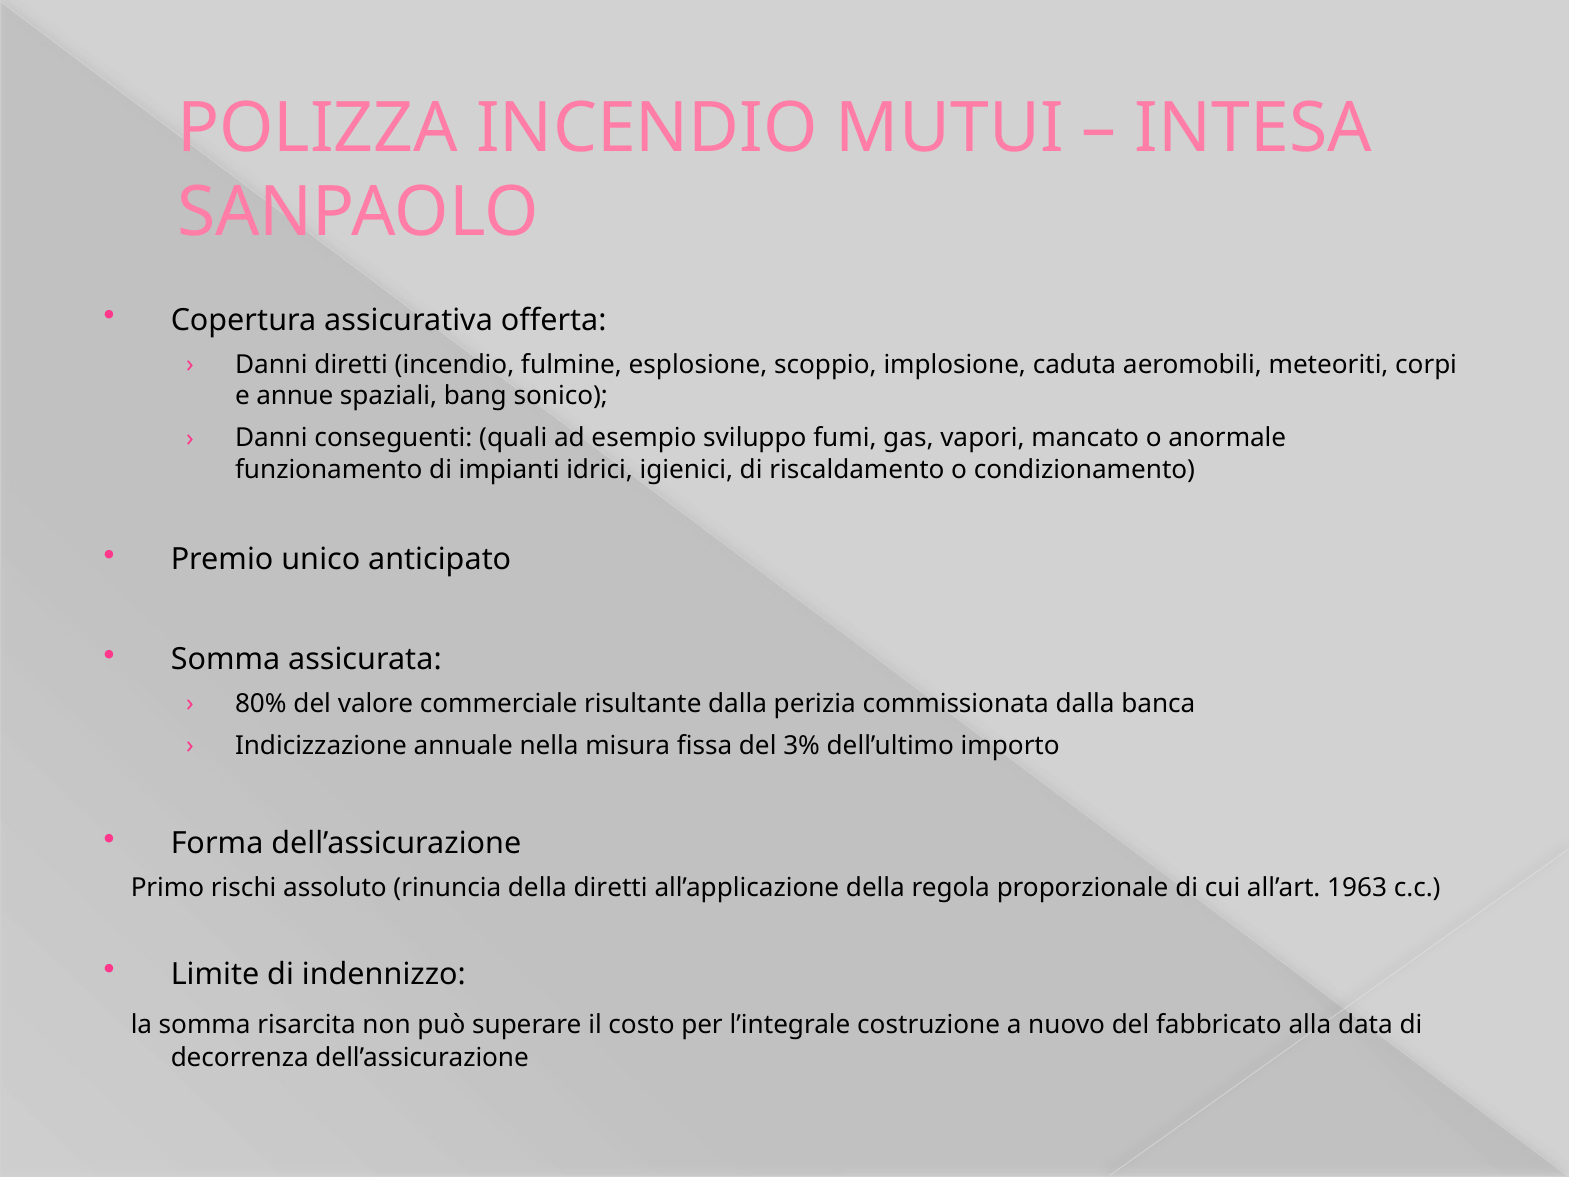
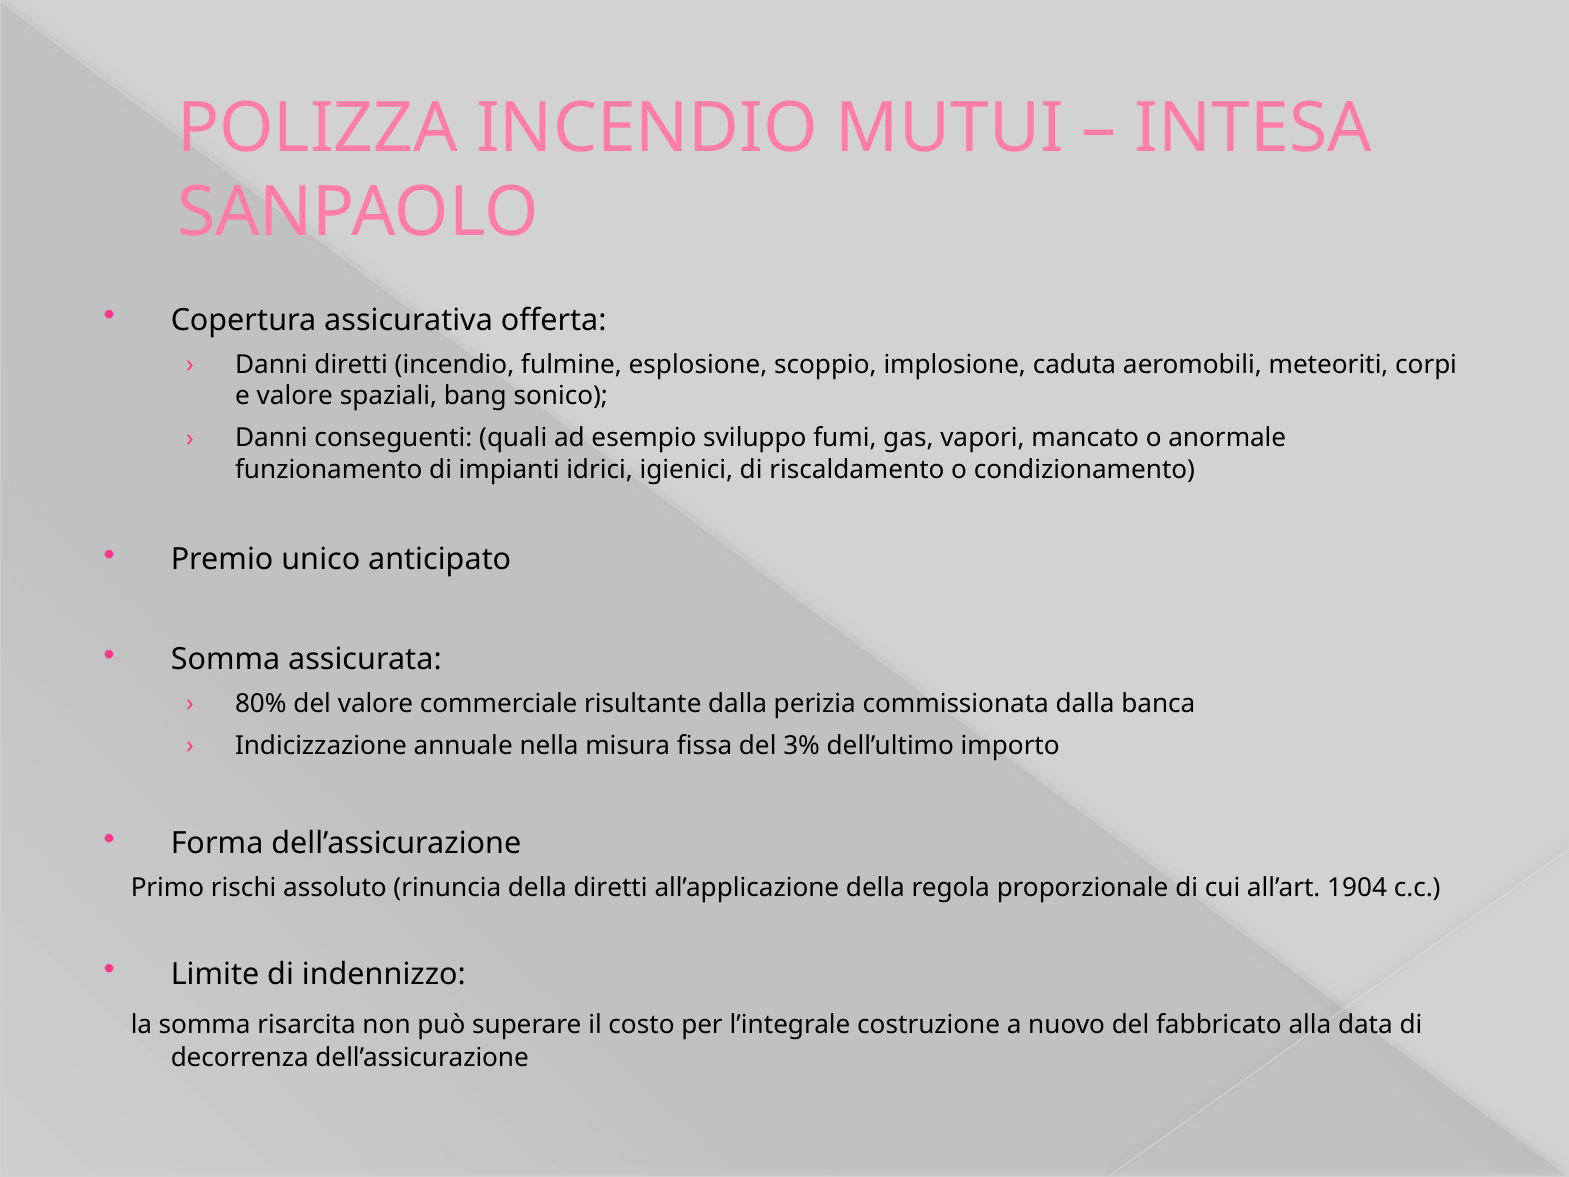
e annue: annue -> valore (295, 396)
1963: 1963 -> 1904 (1357, 888)
